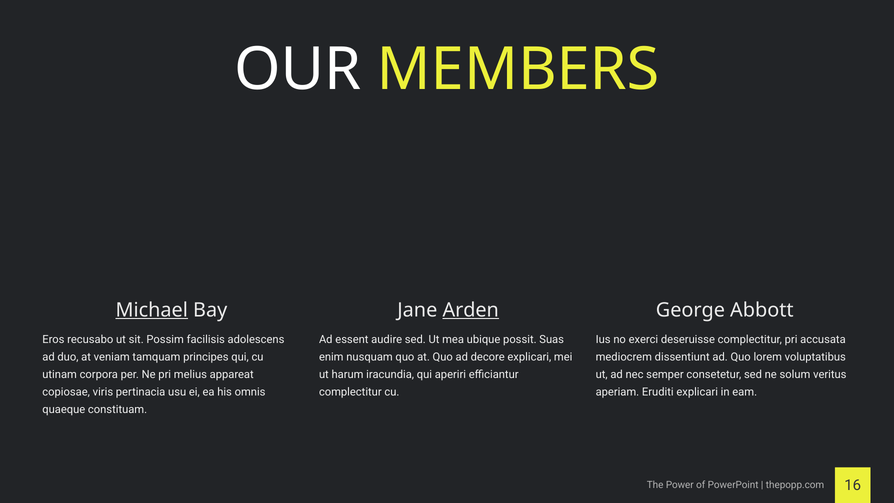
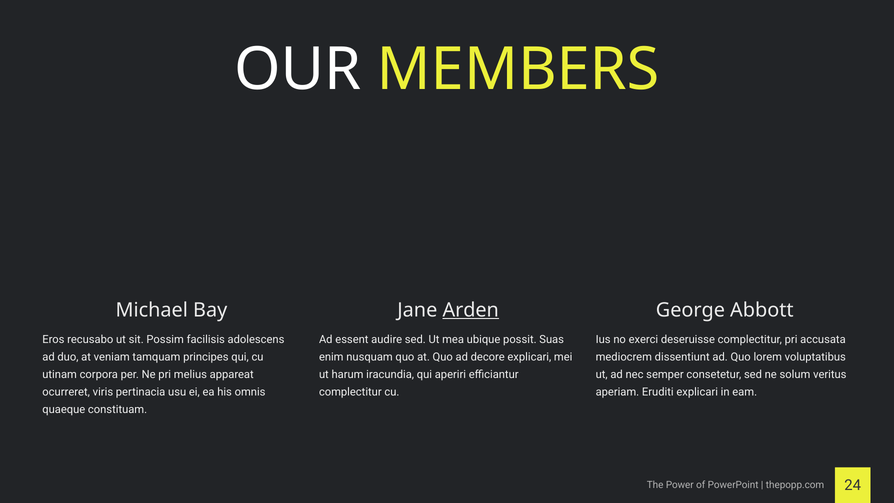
Michael underline: present -> none (152, 310)
copiosae: copiosae -> ocurreret (66, 392)
16: 16 -> 24 (853, 485)
